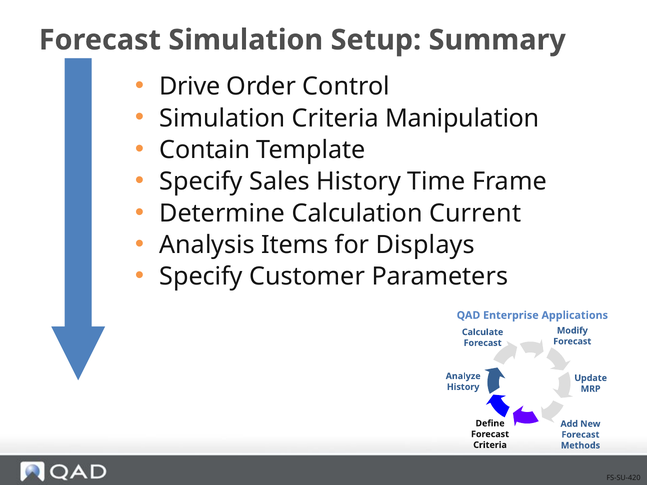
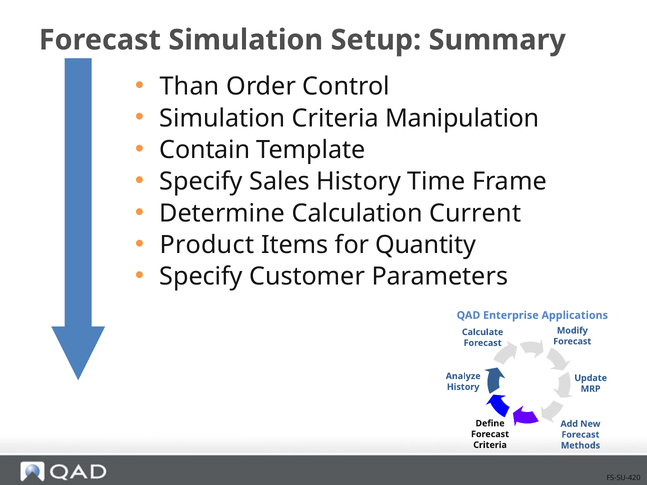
Drive: Drive -> Than (190, 87)
Analysis: Analysis -> Product (207, 245)
Displays: Displays -> Quantity (426, 245)
